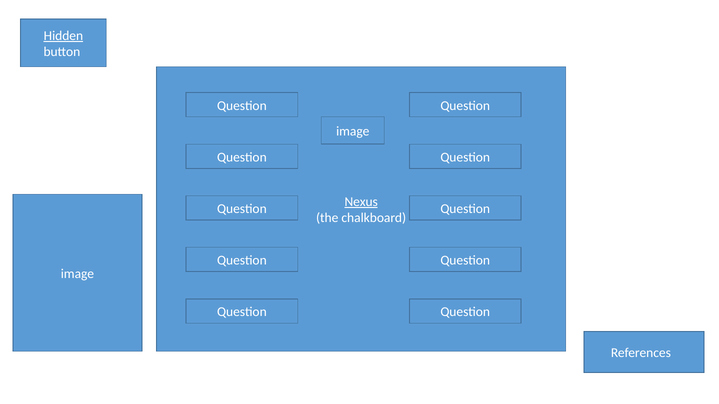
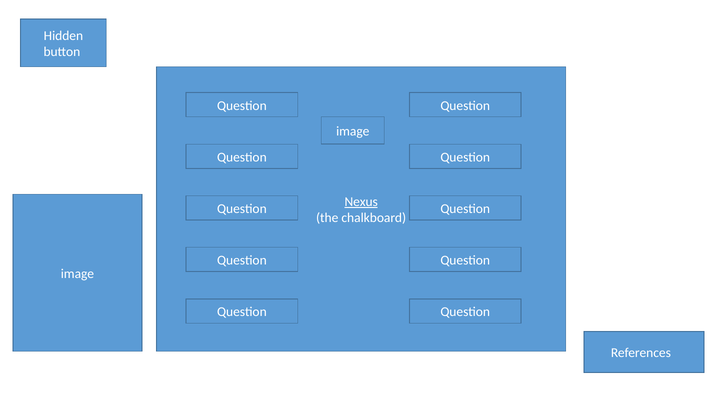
Hidden underline: present -> none (63, 36)
